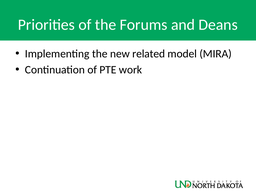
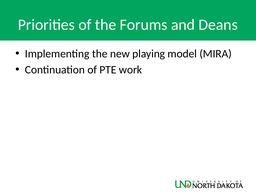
related: related -> playing (149, 54)
